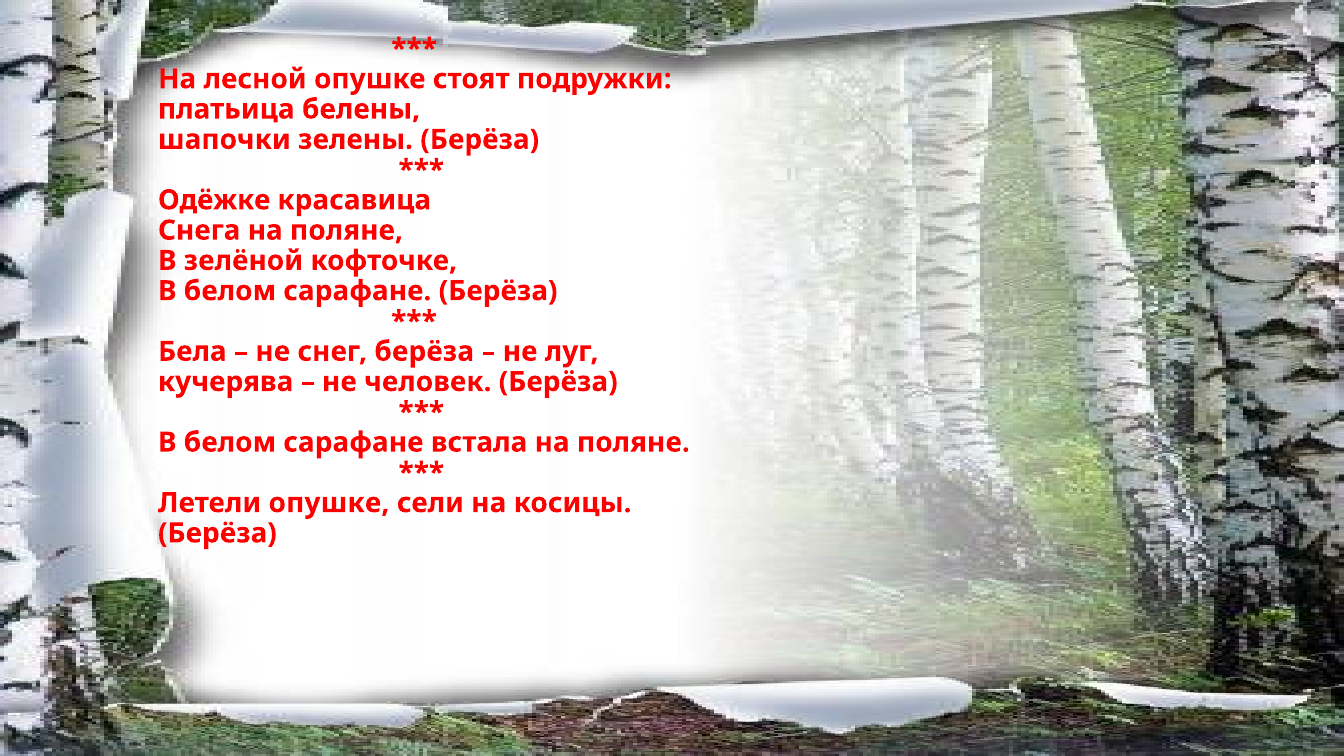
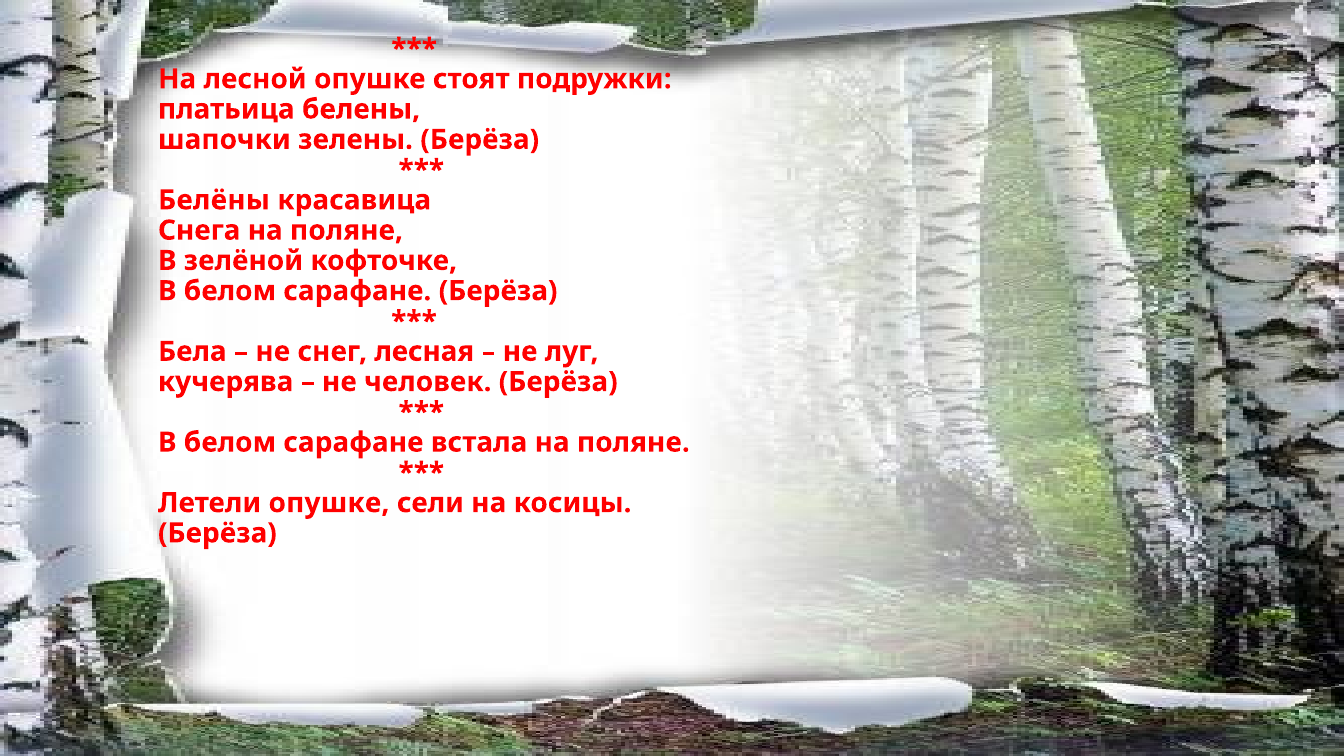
Одёжке: Одёжке -> Белёны (214, 200)
снег берёза: берёза -> лесная (424, 352)
